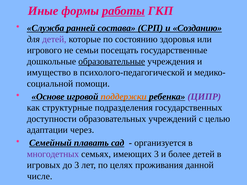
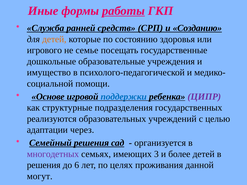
состава: состава -> средств (117, 28)
детей colour: purple -> orange (54, 39)
семьи: семьи -> семье (87, 50)
образовательные underline: present -> none (112, 61)
поддержки colour: orange -> blue (124, 97)
доступности: доступности -> реализуются (52, 119)
Семейный плавать: плавать -> решения (91, 143)
игровых: игровых -> решения (44, 165)
до 3: 3 -> 6 (77, 165)
числе: числе -> могут (40, 176)
